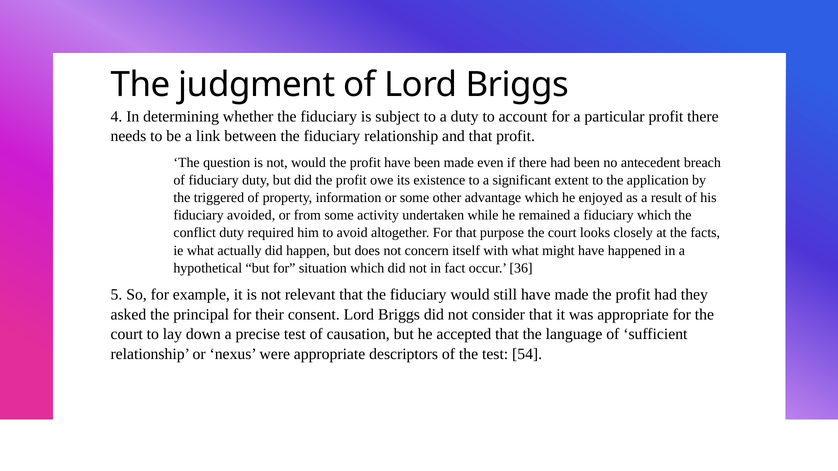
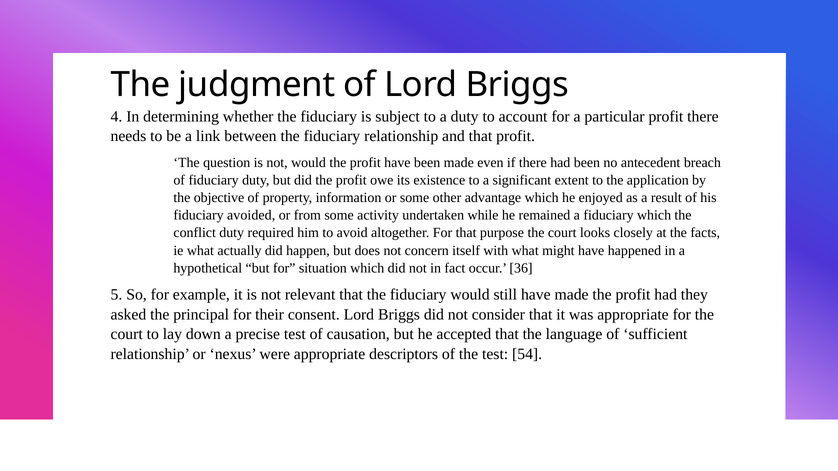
triggered: triggered -> objective (219, 198)
